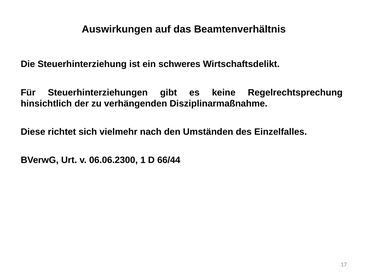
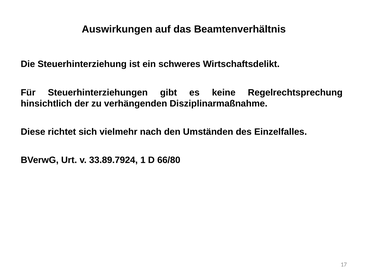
06.06.2300: 06.06.2300 -> 33.89.7924 (113, 160)
66/44: 66/44 -> 66/80 (169, 160)
